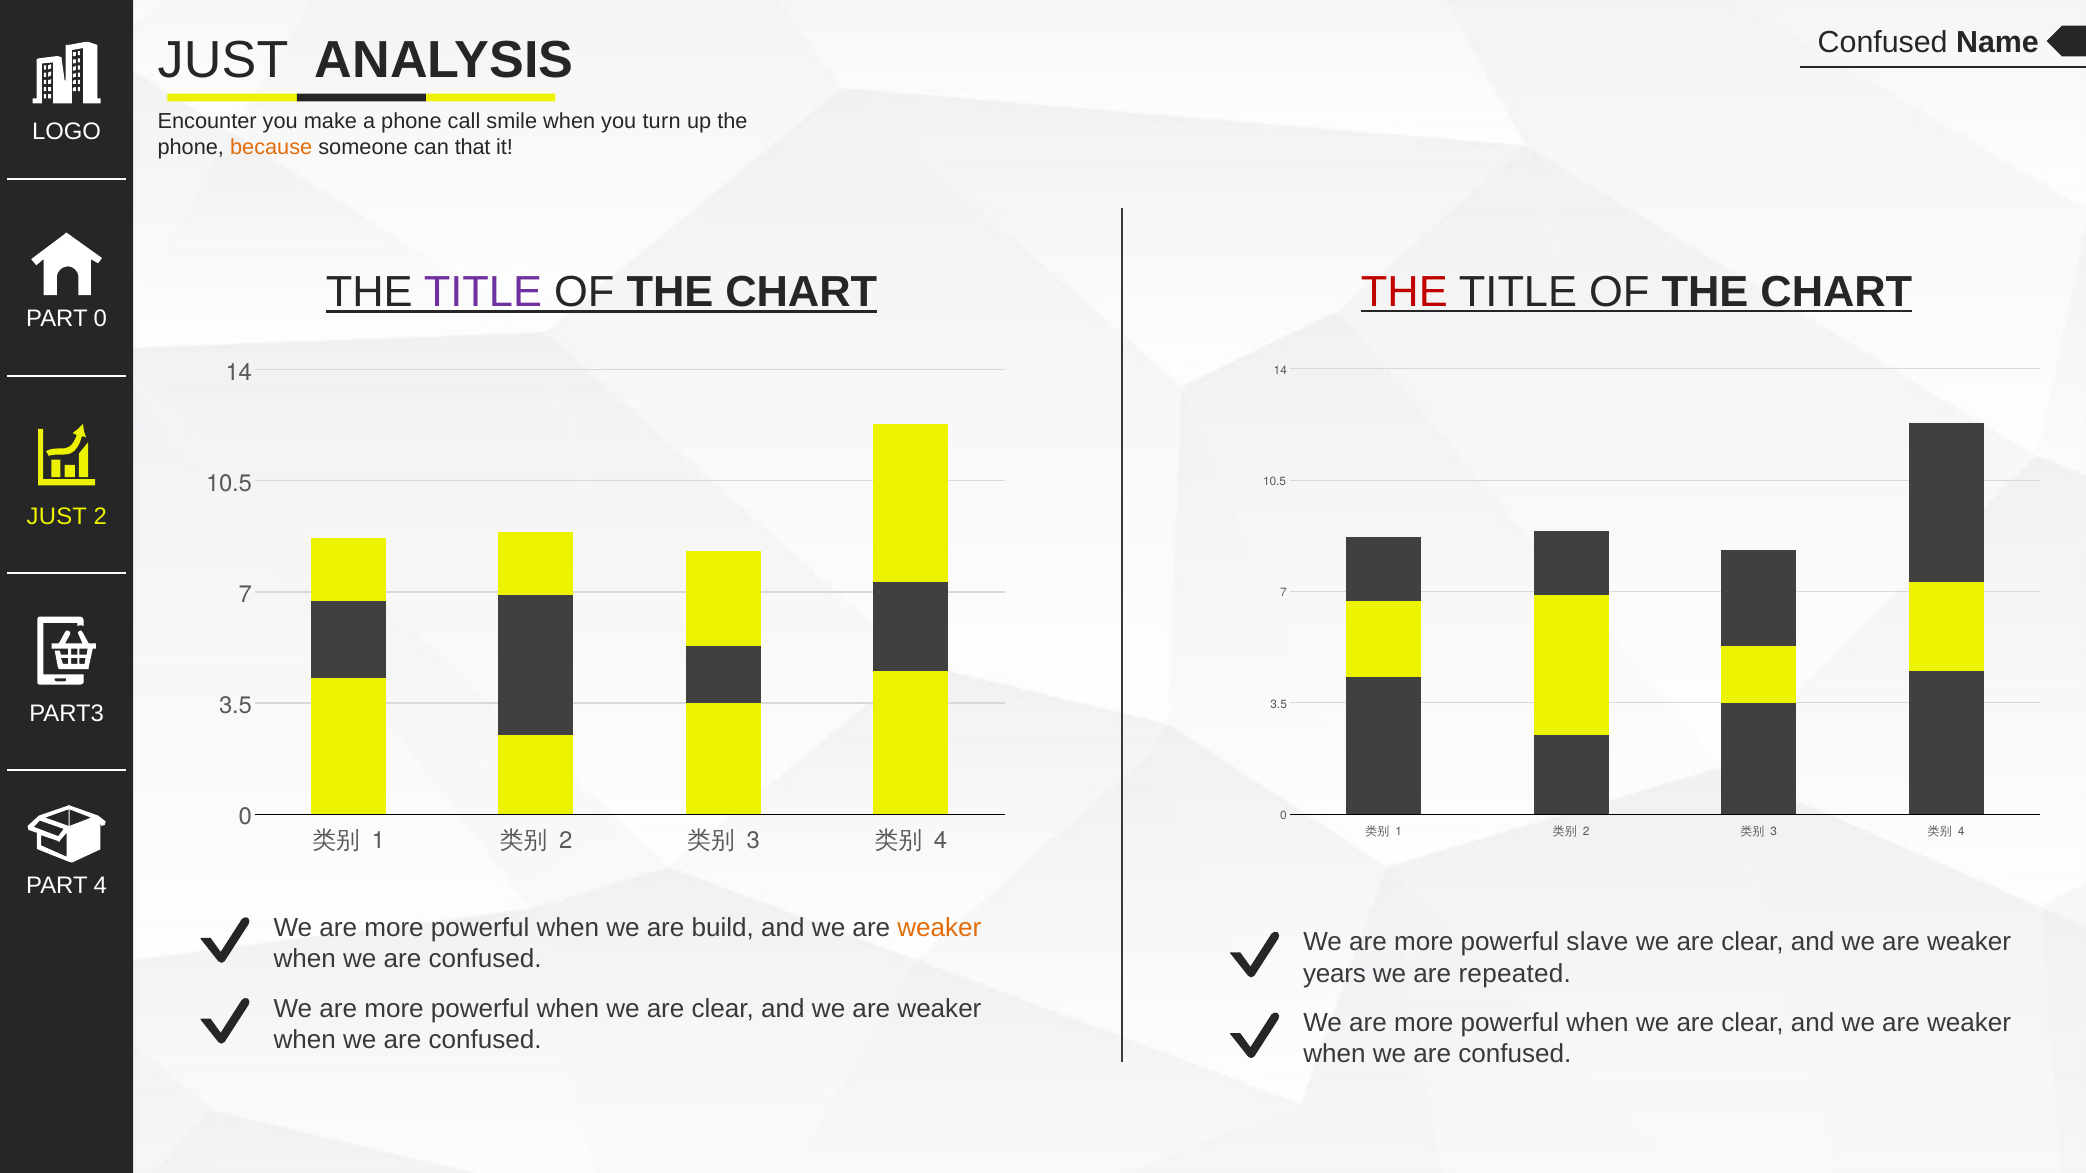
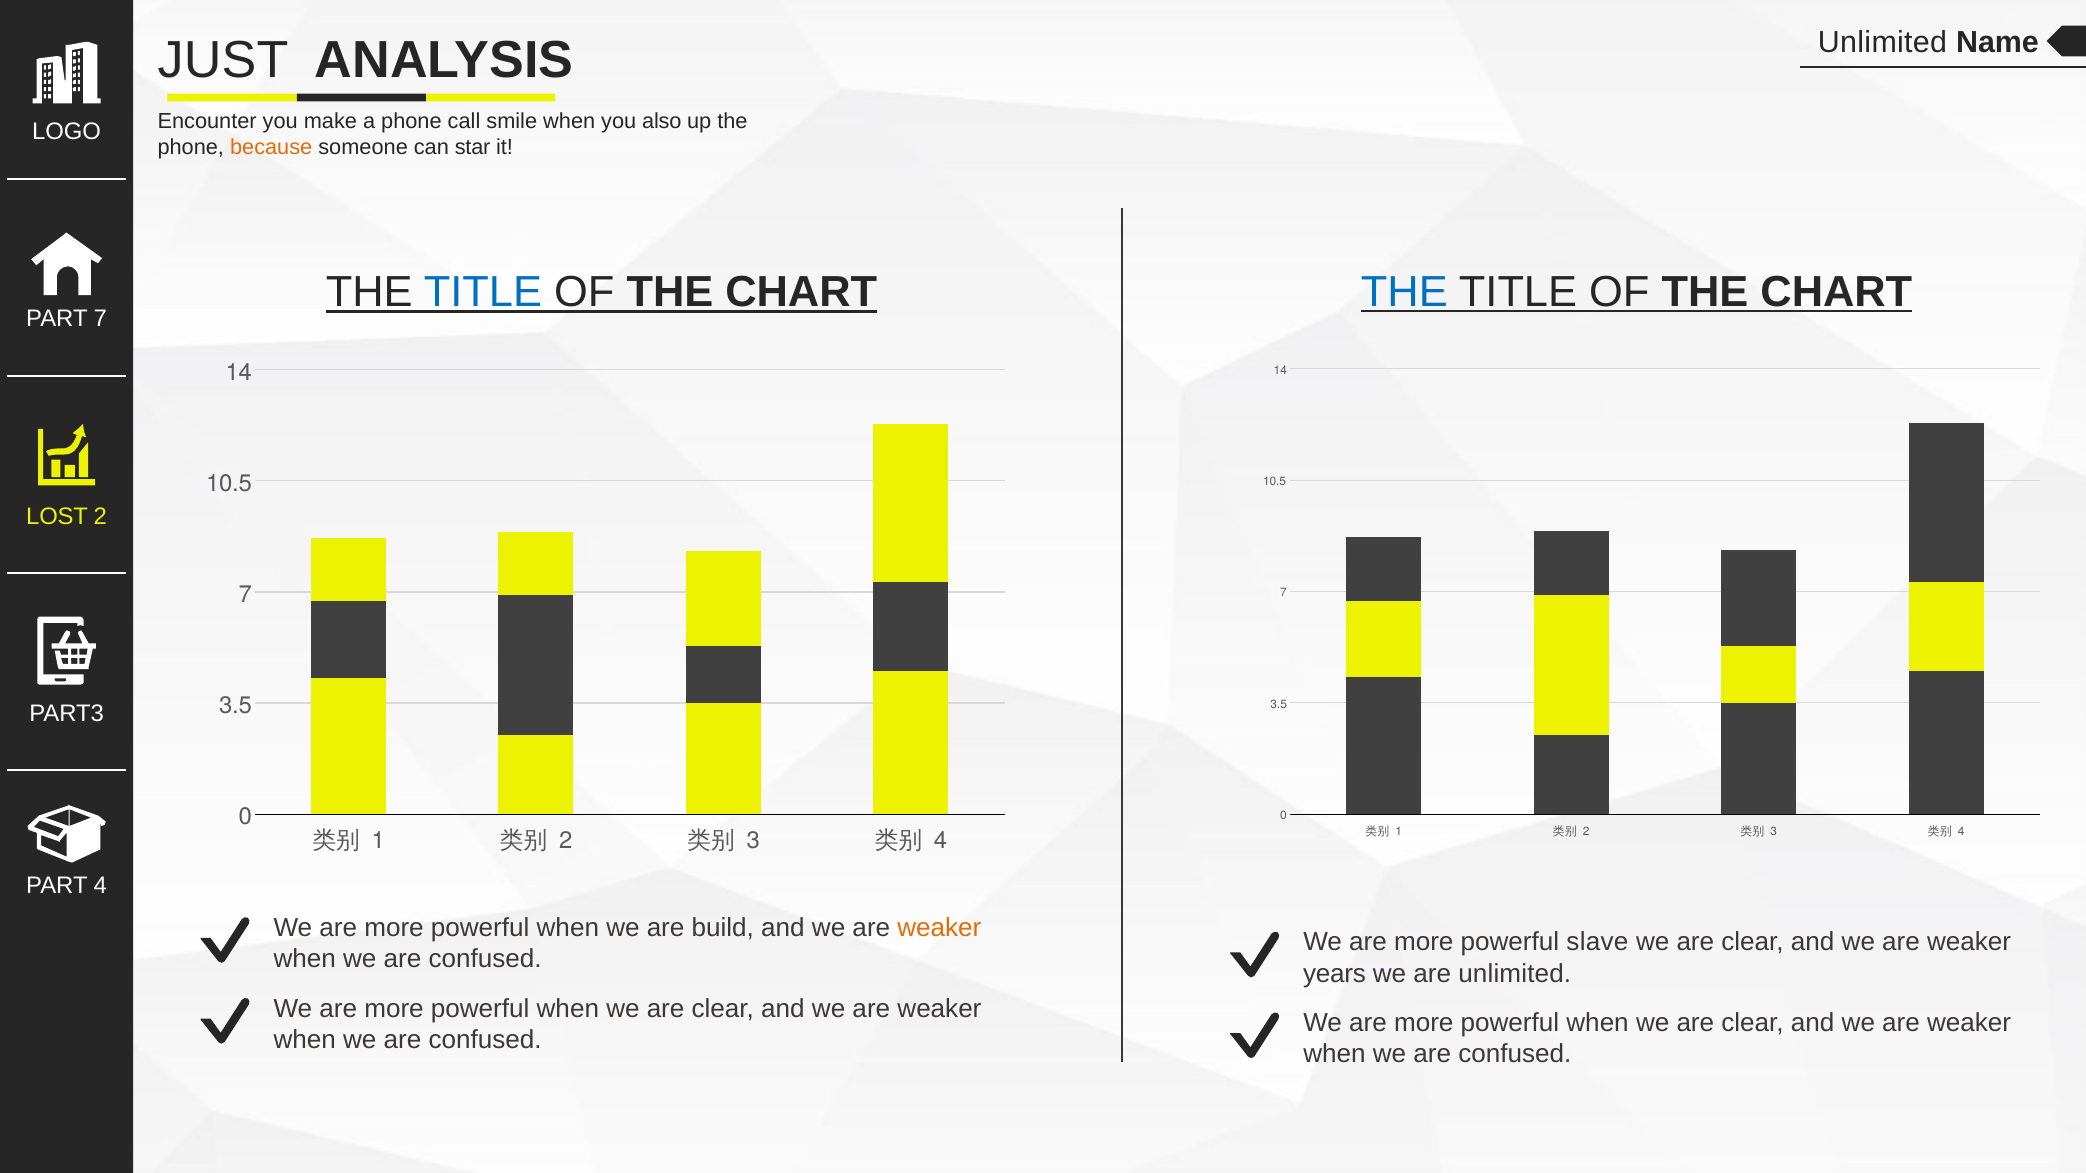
Confused: Confused -> Unlimited (1883, 43)
turn: turn -> also (662, 122)
that: that -> star (473, 148)
TITLE colour: purple -> blue (483, 293)
THE colour: red -> blue (1404, 292)
PART 0: 0 -> 7 (100, 319)
JUST: JUST -> LOST (57, 517)
are repeated: repeated -> unlimited (1515, 974)
